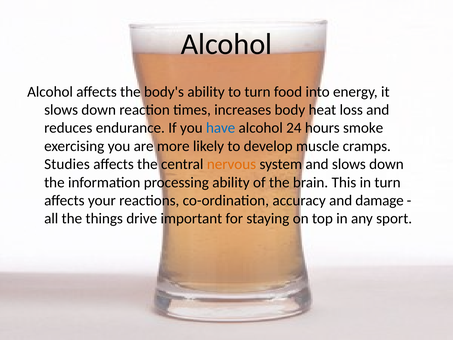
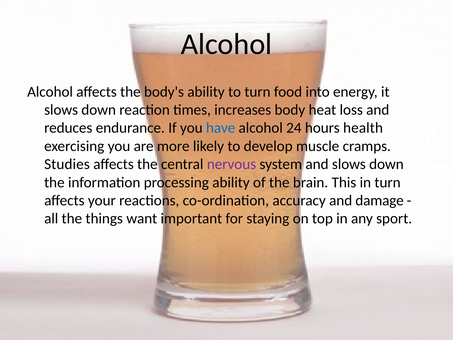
smoke: smoke -> health (363, 128)
nervous colour: orange -> purple (231, 164)
drive: drive -> want (142, 219)
